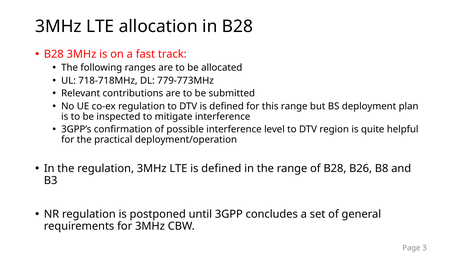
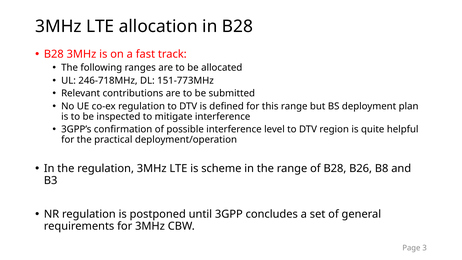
718-718MHz: 718-718MHz -> 246-718MHz (108, 81)
779-773MHz: 779-773MHz -> 151-773MHz (186, 81)
LTE is defined: defined -> scheme (221, 169)
